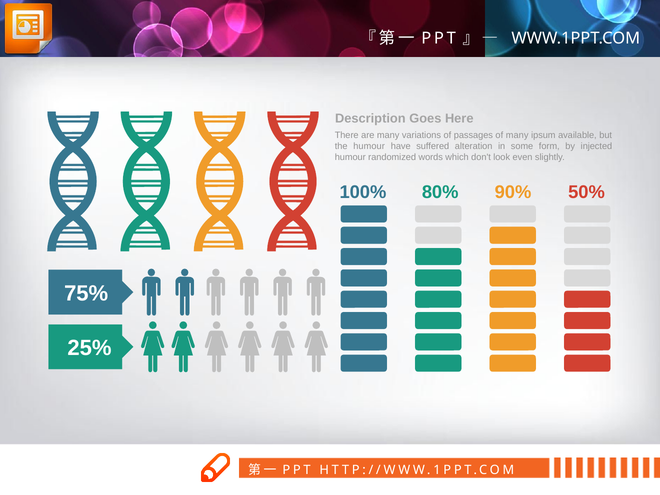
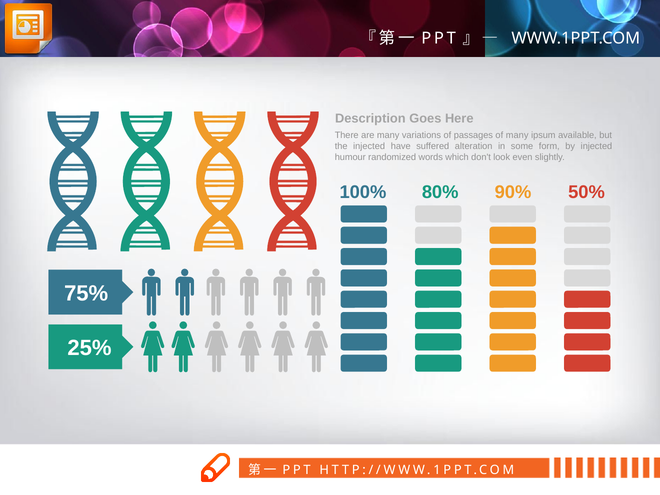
the humour: humour -> injected (369, 146)
